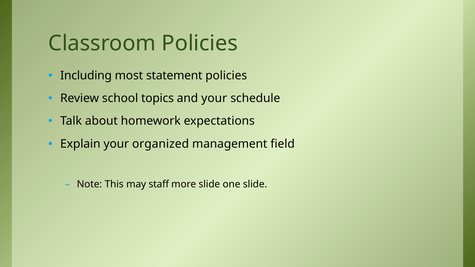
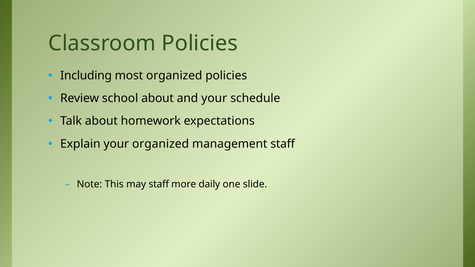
most statement: statement -> organized (174, 76)
school topics: topics -> about (158, 98)
management field: field -> staff (283, 144)
more slide: slide -> daily (209, 184)
